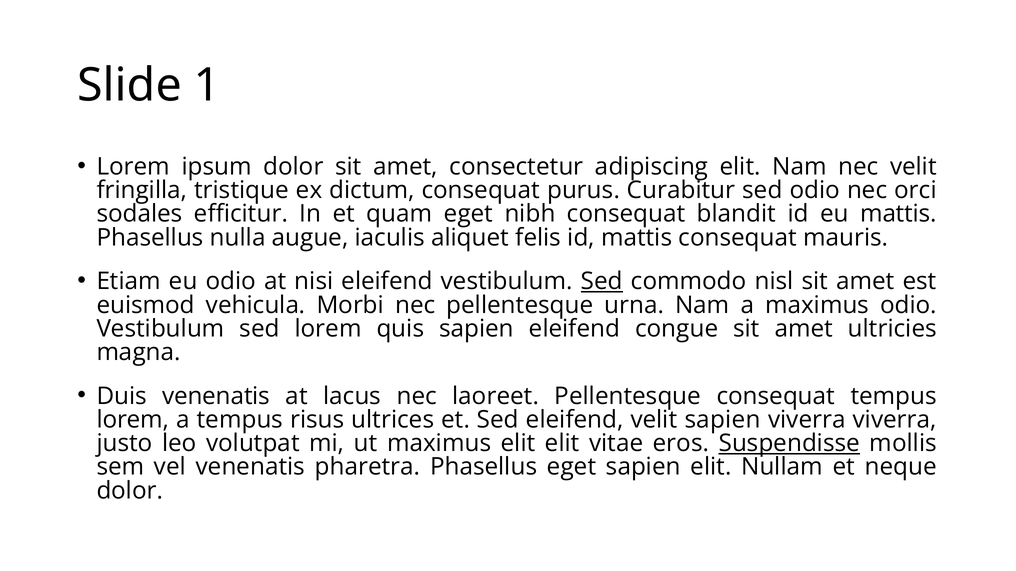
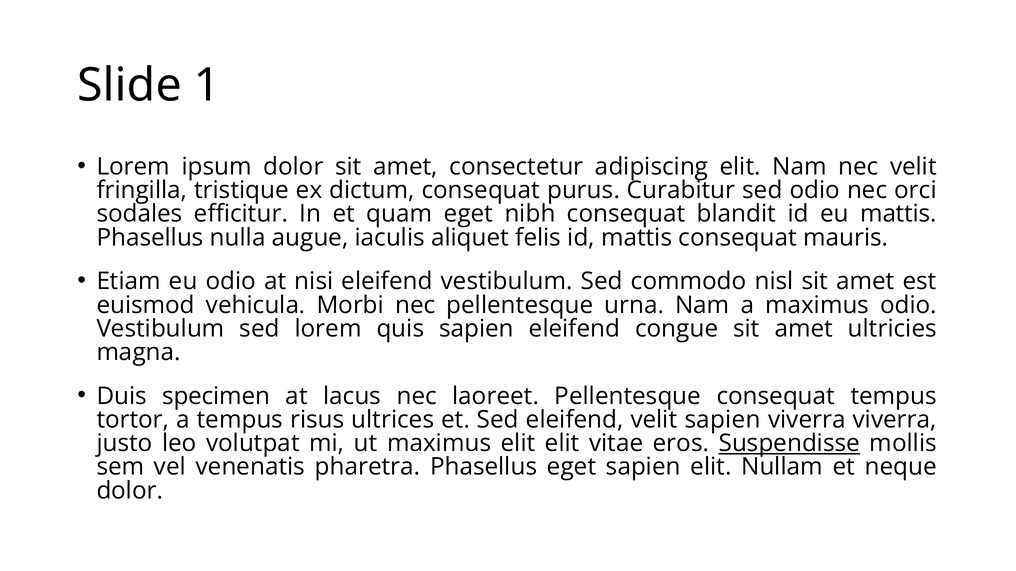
Sed underline: present -> none (602, 282)
Duis venenatis: venenatis -> specimen (216, 396)
lorem: lorem -> tortor (133, 420)
